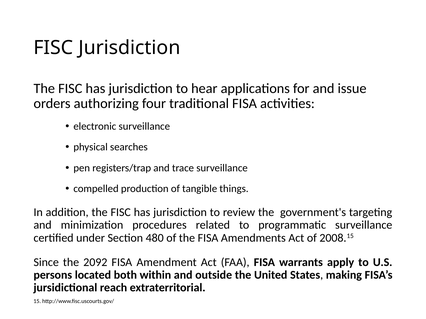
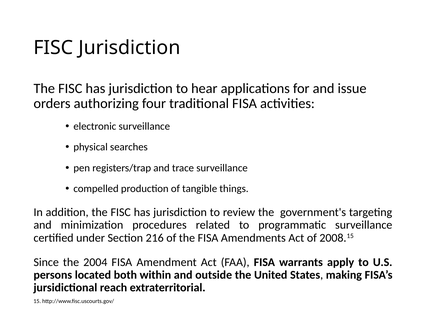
480: 480 -> 216 (155, 238)
2092: 2092 -> 2004 (95, 263)
